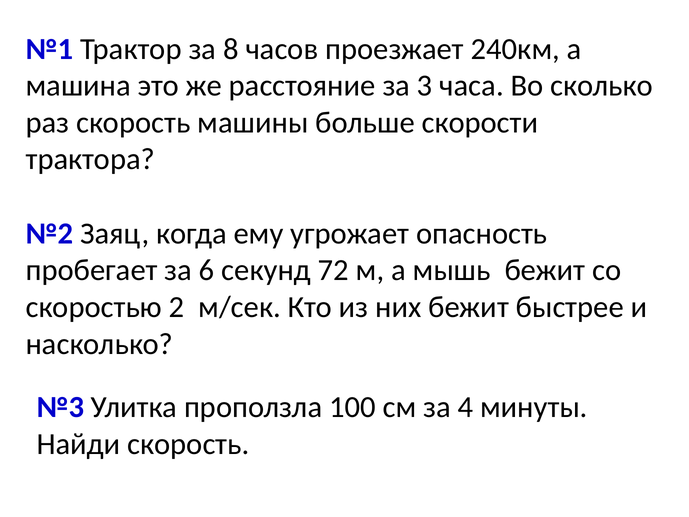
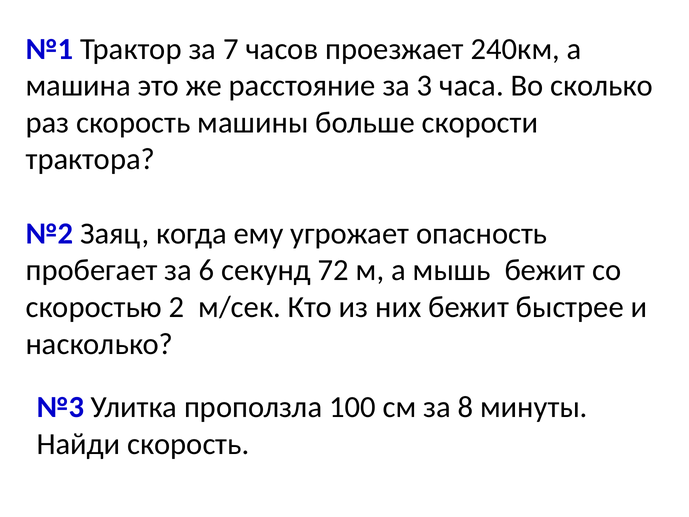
8: 8 -> 7 (231, 49)
4: 4 -> 8 (465, 407)
